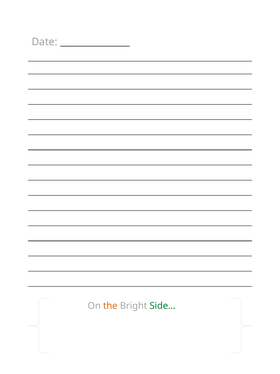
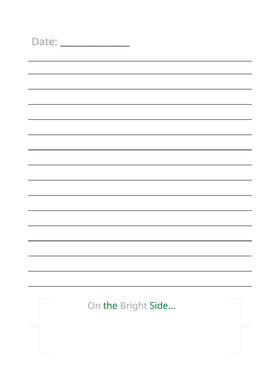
the colour: orange -> green (110, 305)
